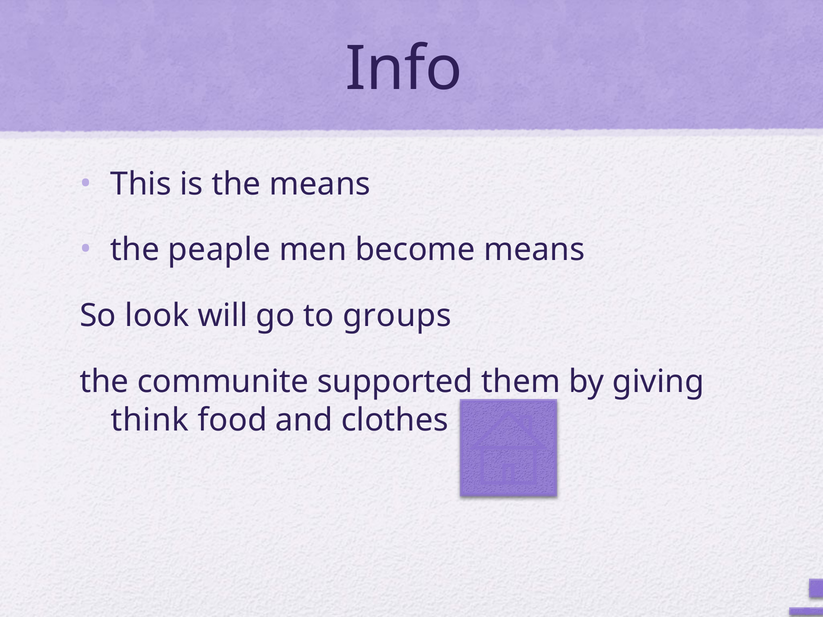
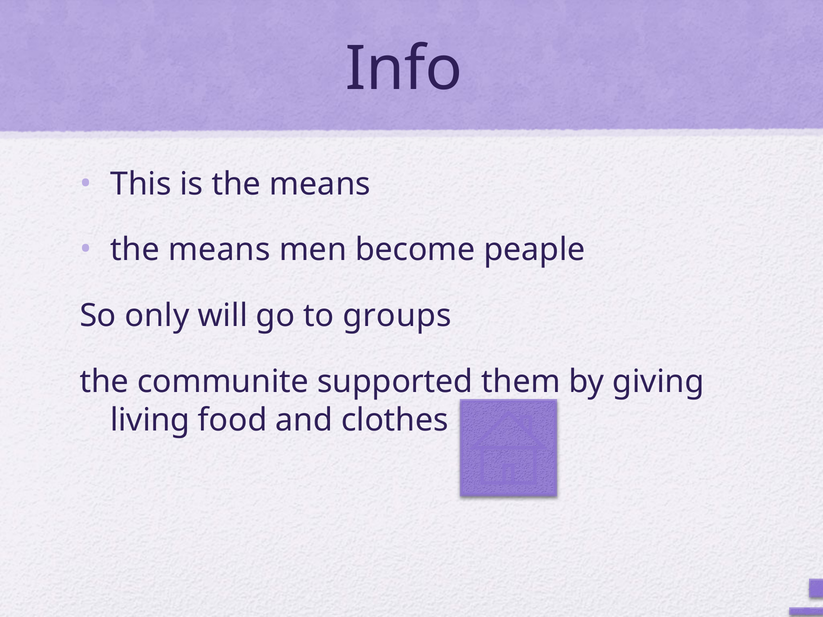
peaple: peaple -> means (219, 250)
become means: means -> peaple (535, 250)
look: look -> only (157, 316)
think: think -> living (150, 420)
